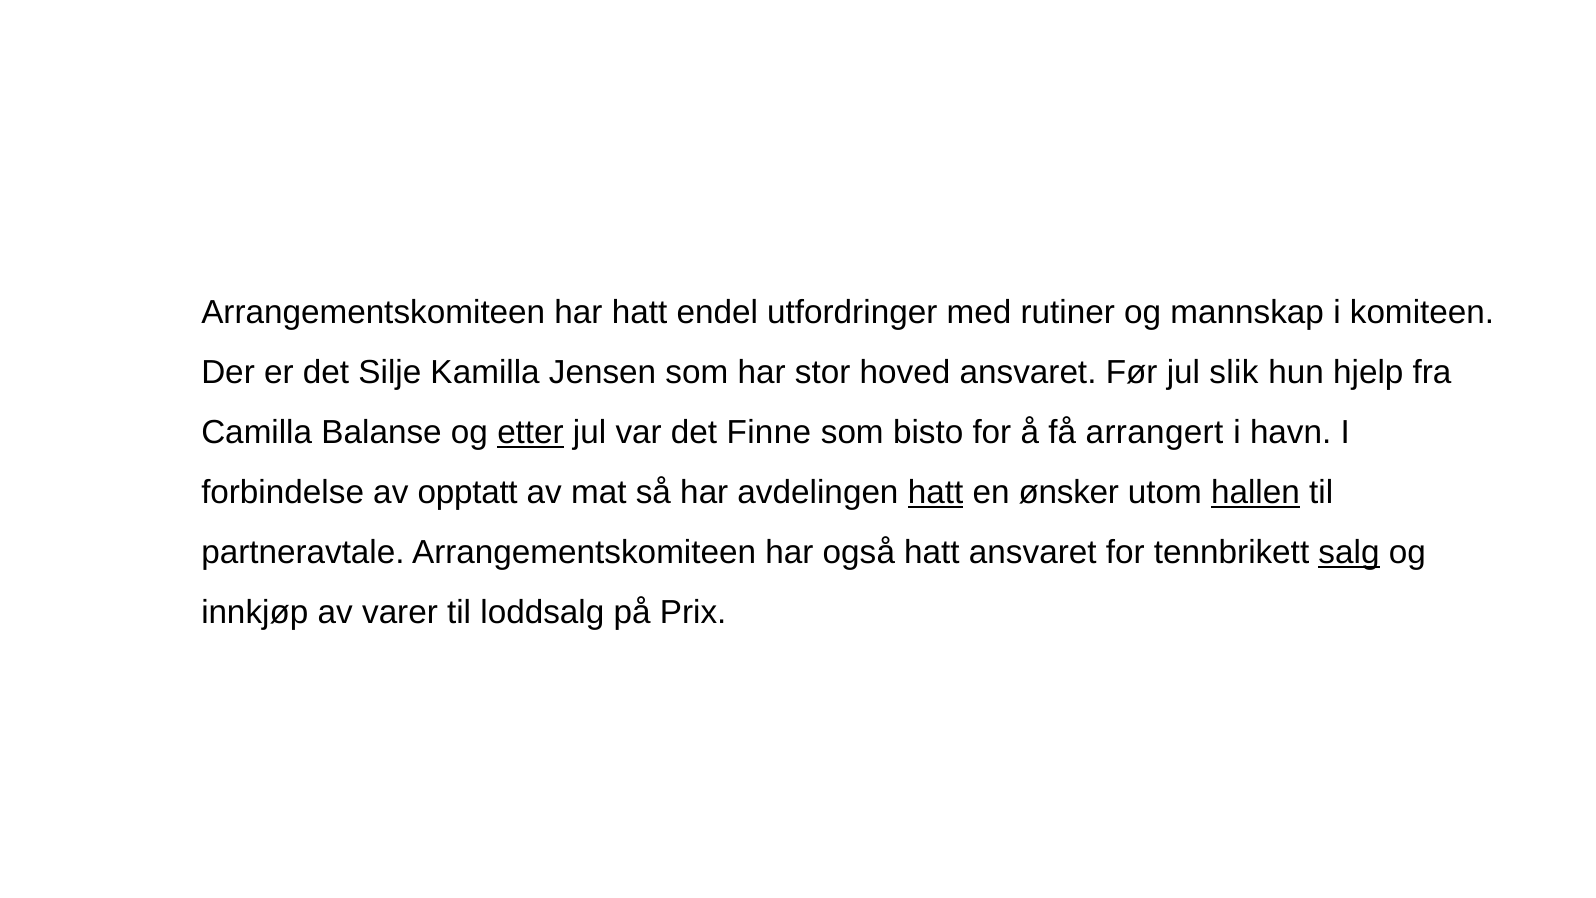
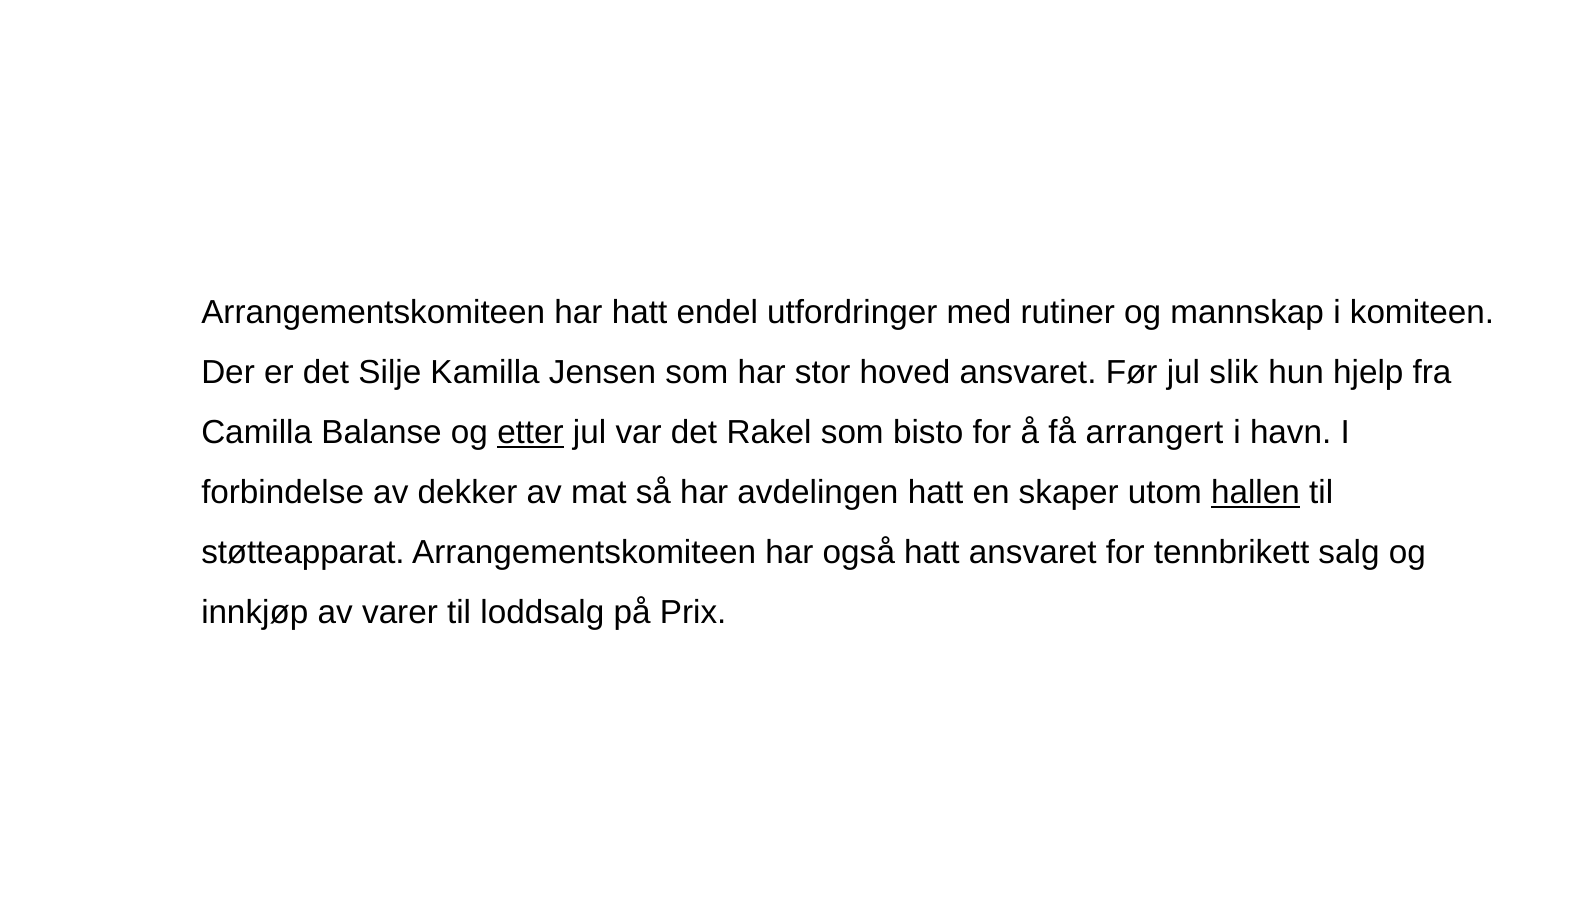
Finne: Finne -> Rakel (769, 433)
opptatt: opptatt -> dekker (468, 492)
hatt underline: present -> none (935, 492)
ønsker: ønsker -> skaper (1069, 492)
partneravtale: partneravtale -> støtteapparat (303, 552)
salg underline: present -> none (1349, 552)
